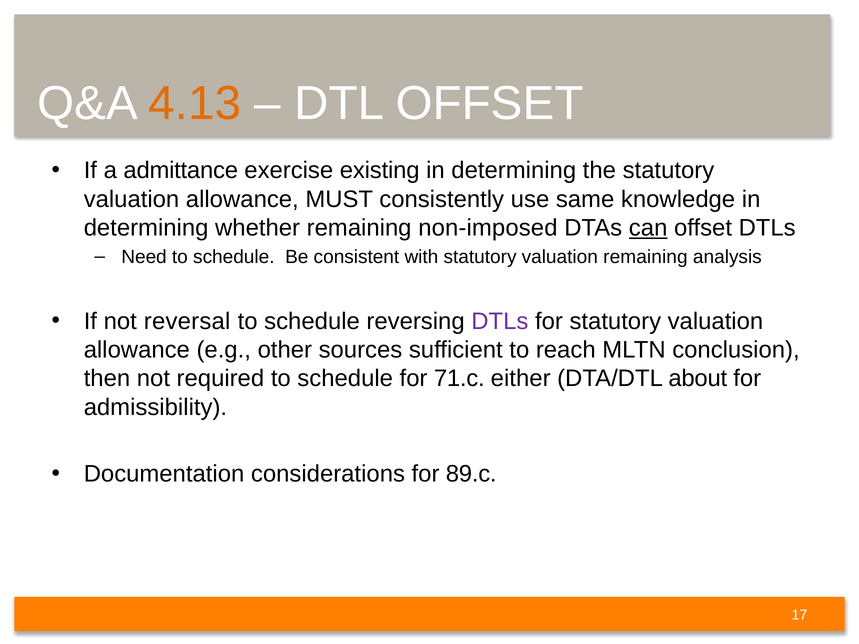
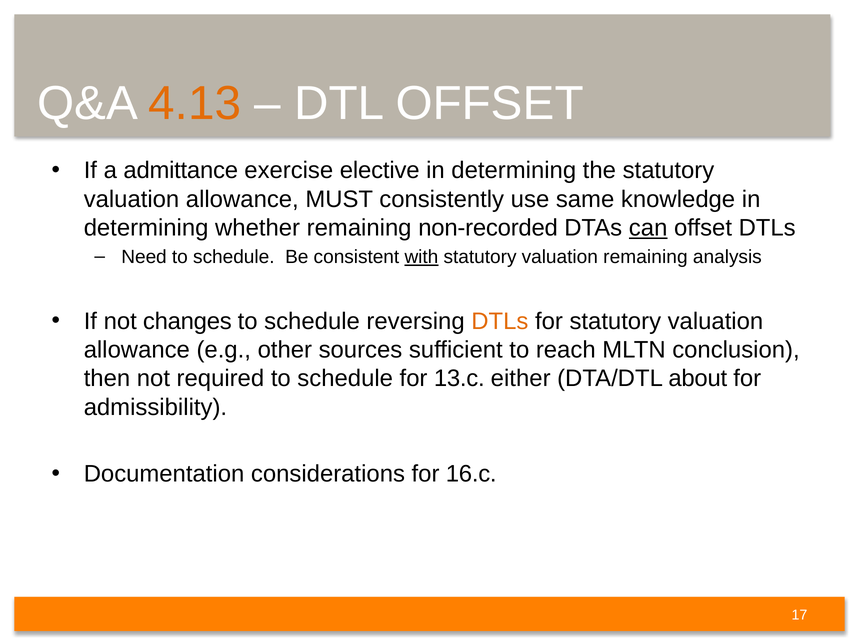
existing: existing -> elective (380, 171)
non-imposed: non-imposed -> non-recorded (488, 228)
with underline: none -> present (421, 257)
reversal: reversal -> changes (187, 321)
DTLs colour: purple -> orange (500, 321)
71.c: 71.c -> 13.c (459, 379)
89.c: 89.c -> 16.c (471, 474)
